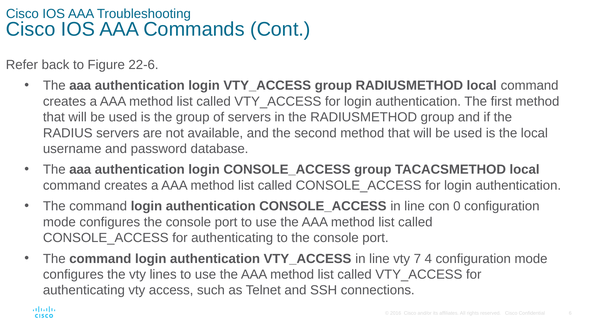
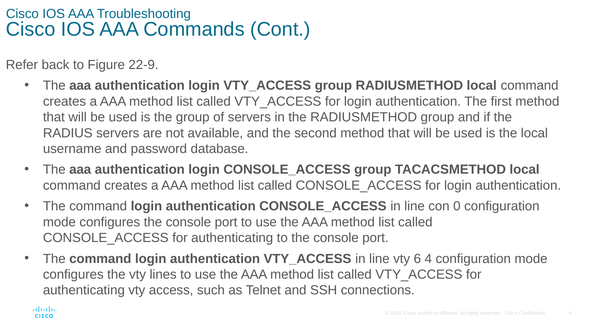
22-6: 22-6 -> 22-9 (144, 65)
vty 7: 7 -> 6 (417, 259)
